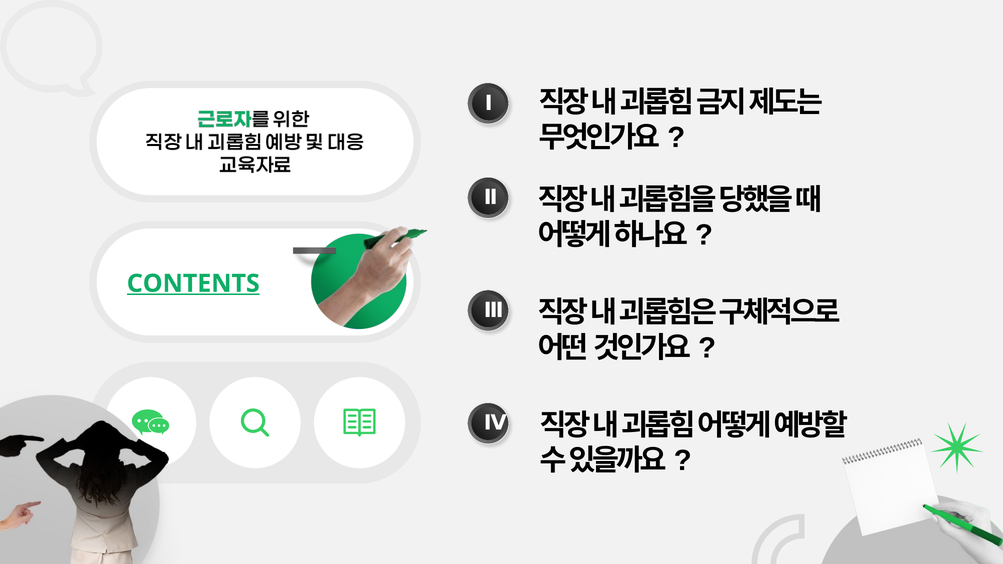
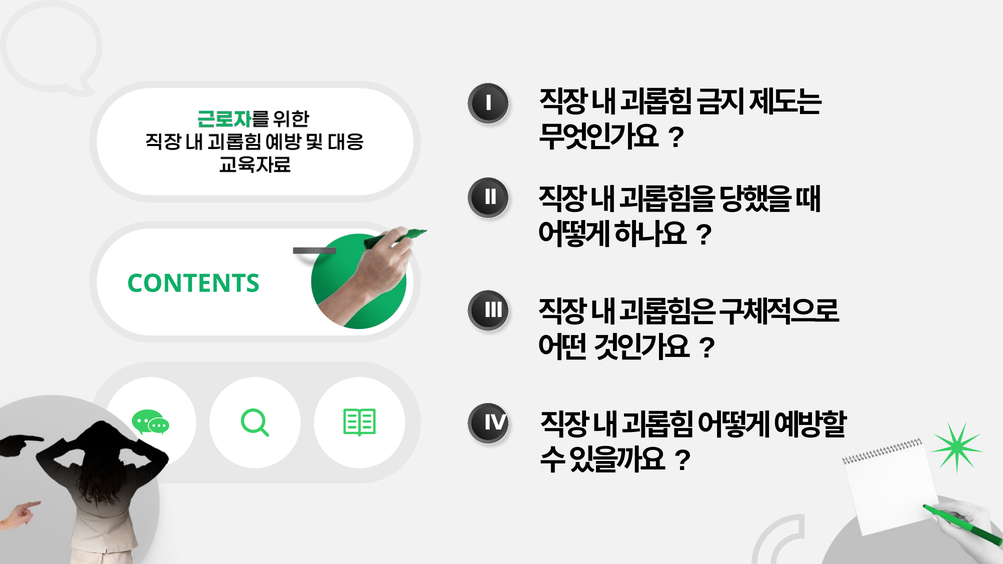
CONTENTS underline: present -> none (193, 284)
